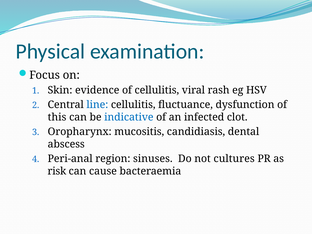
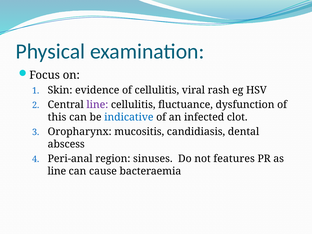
line colour: blue -> purple (97, 105)
cultures: cultures -> features (234, 159)
risk: risk -> line (57, 171)
